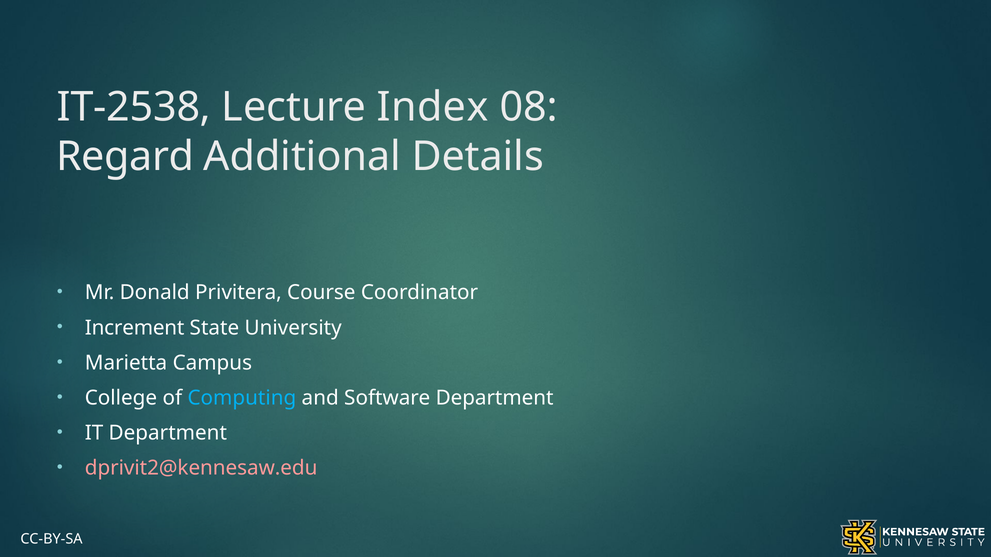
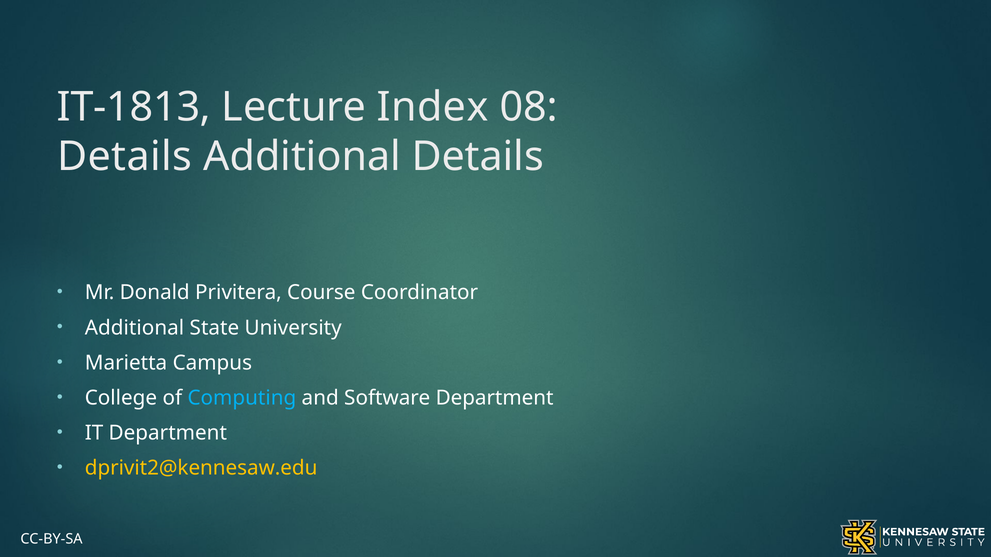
IT-2538: IT-2538 -> IT-1813 (134, 107)
Regard: Regard -> Details (125, 157)
Increment: Increment -> Additional (134, 328)
dprivit2@kennesaw.edu colour: pink -> yellow (201, 469)
